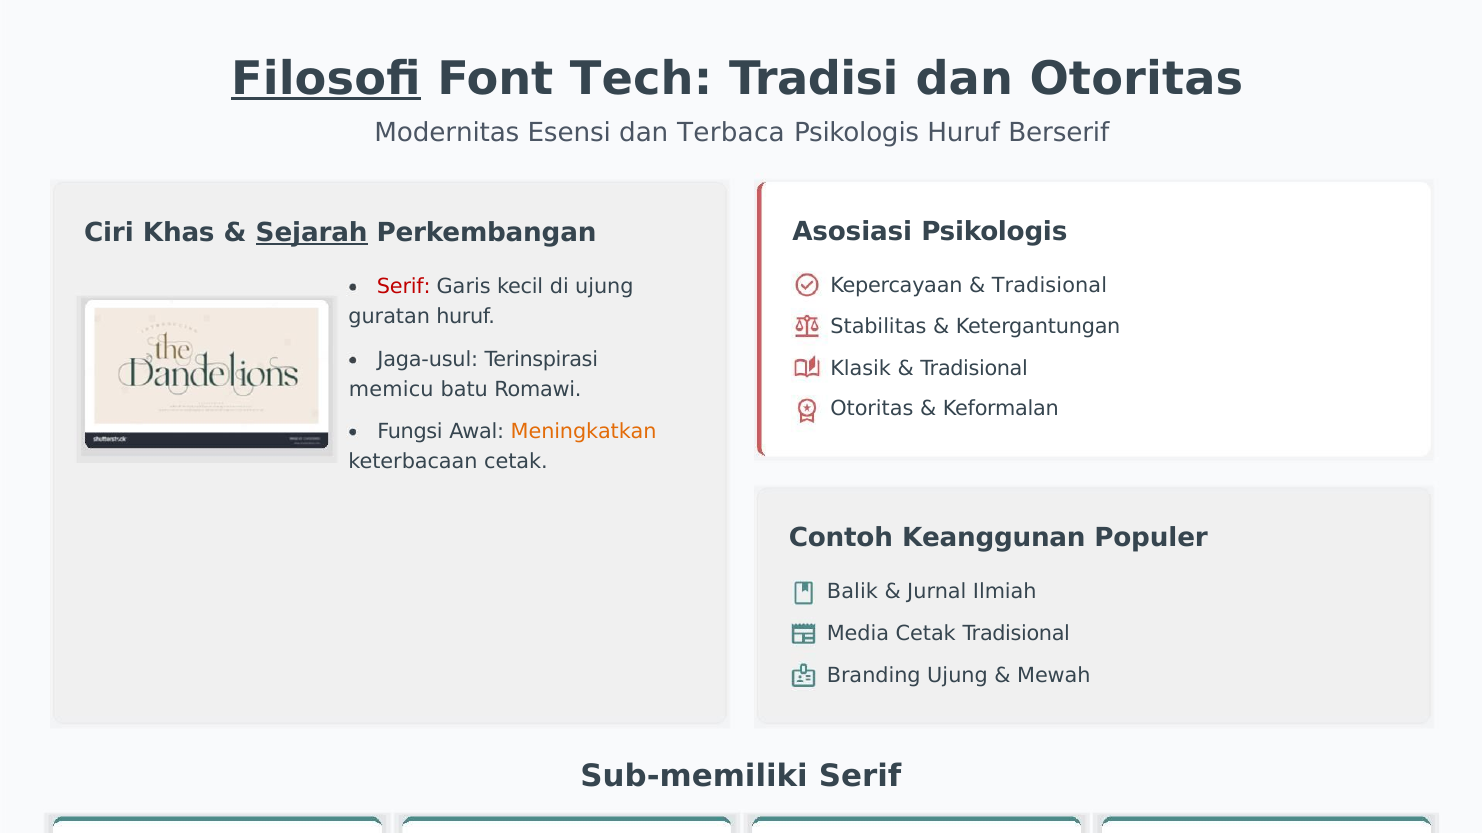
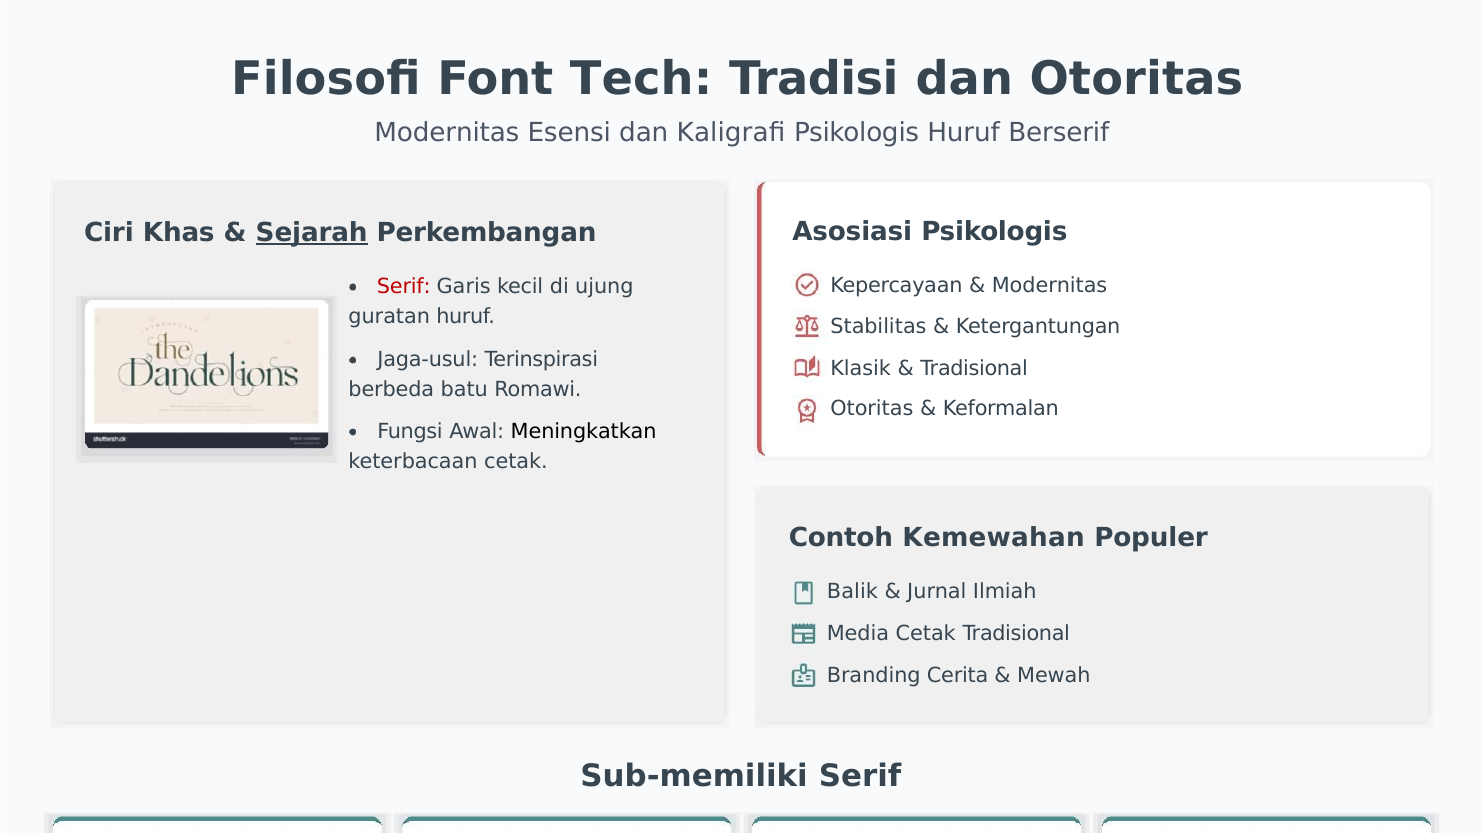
Filosoﬁ underline: present -> none (326, 79)
Terbaca: Terbaca -> Kaligraﬁ (731, 133)
Tradisional: Tradisional -> Modernitas (1050, 286)
memicu: memicu -> berbeda (391, 390)
Meningkatkan colour: orange -> black (584, 431)
Keanggunan: Keanggunan -> Kemewahan (994, 539)
Branding Ujung: Ujung -> Cerita (958, 676)
